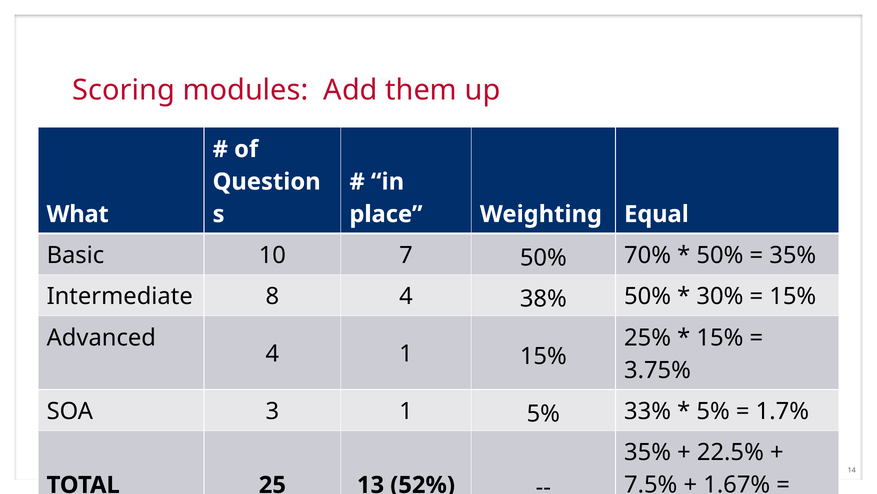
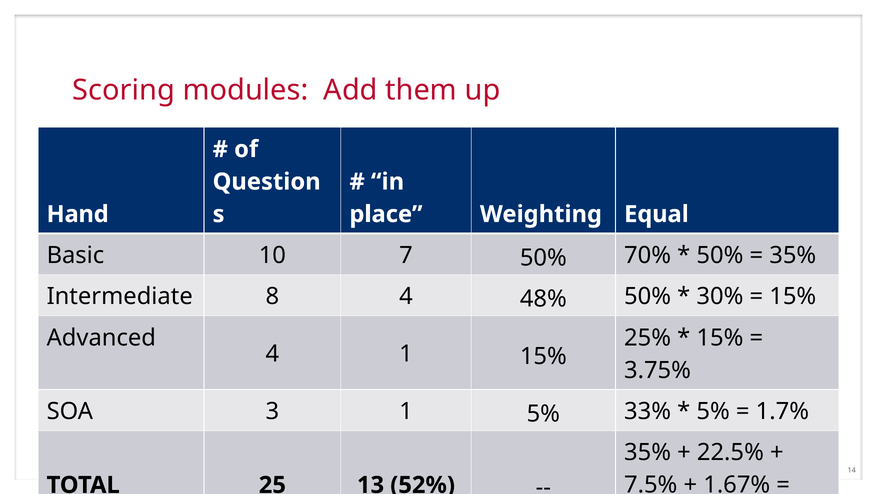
What: What -> Hand (78, 214)
38%: 38% -> 48% (543, 299)
